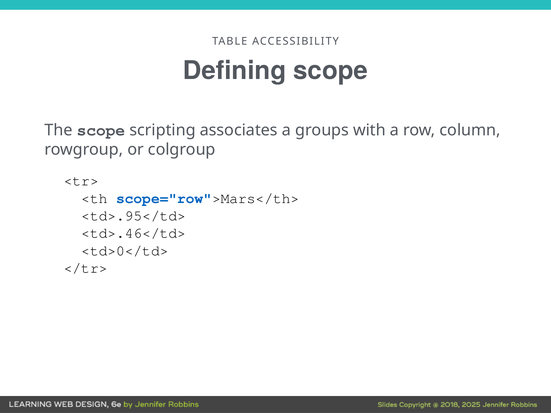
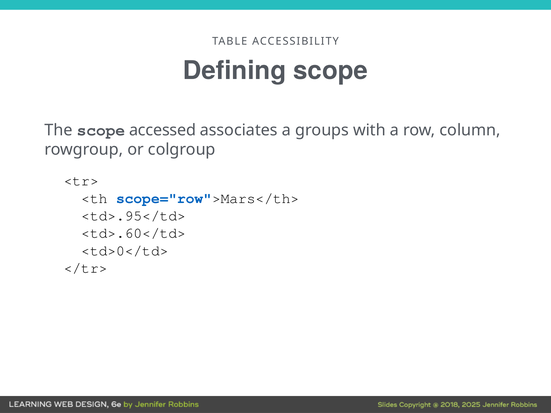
scripting: scripting -> accessed (163, 130)
<td>.46</td>: <td>.46</td> -> <td>.60</td> (134, 233)
